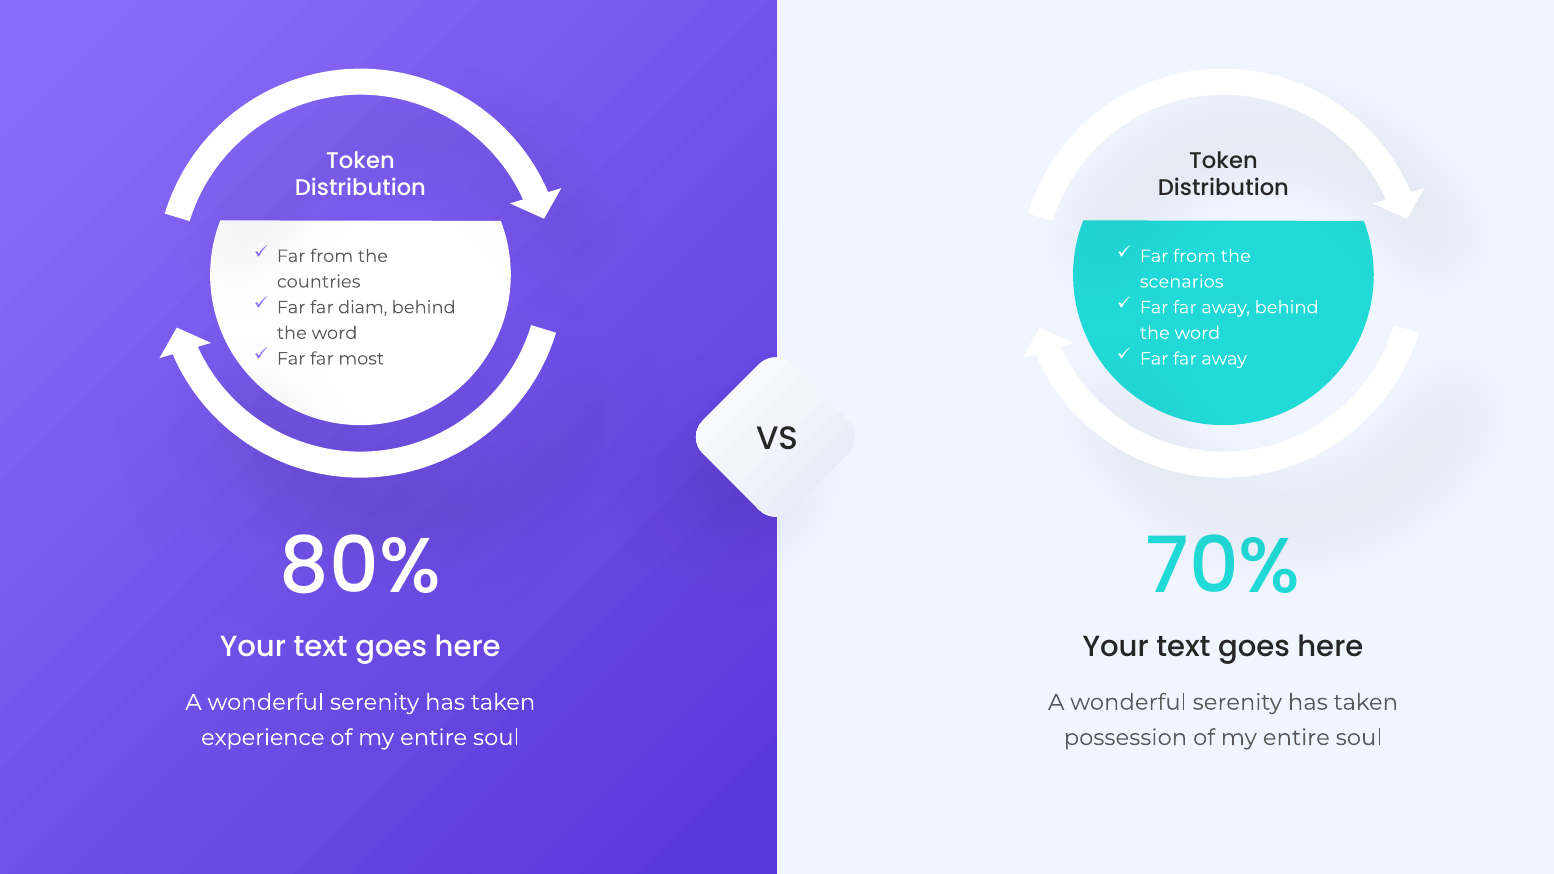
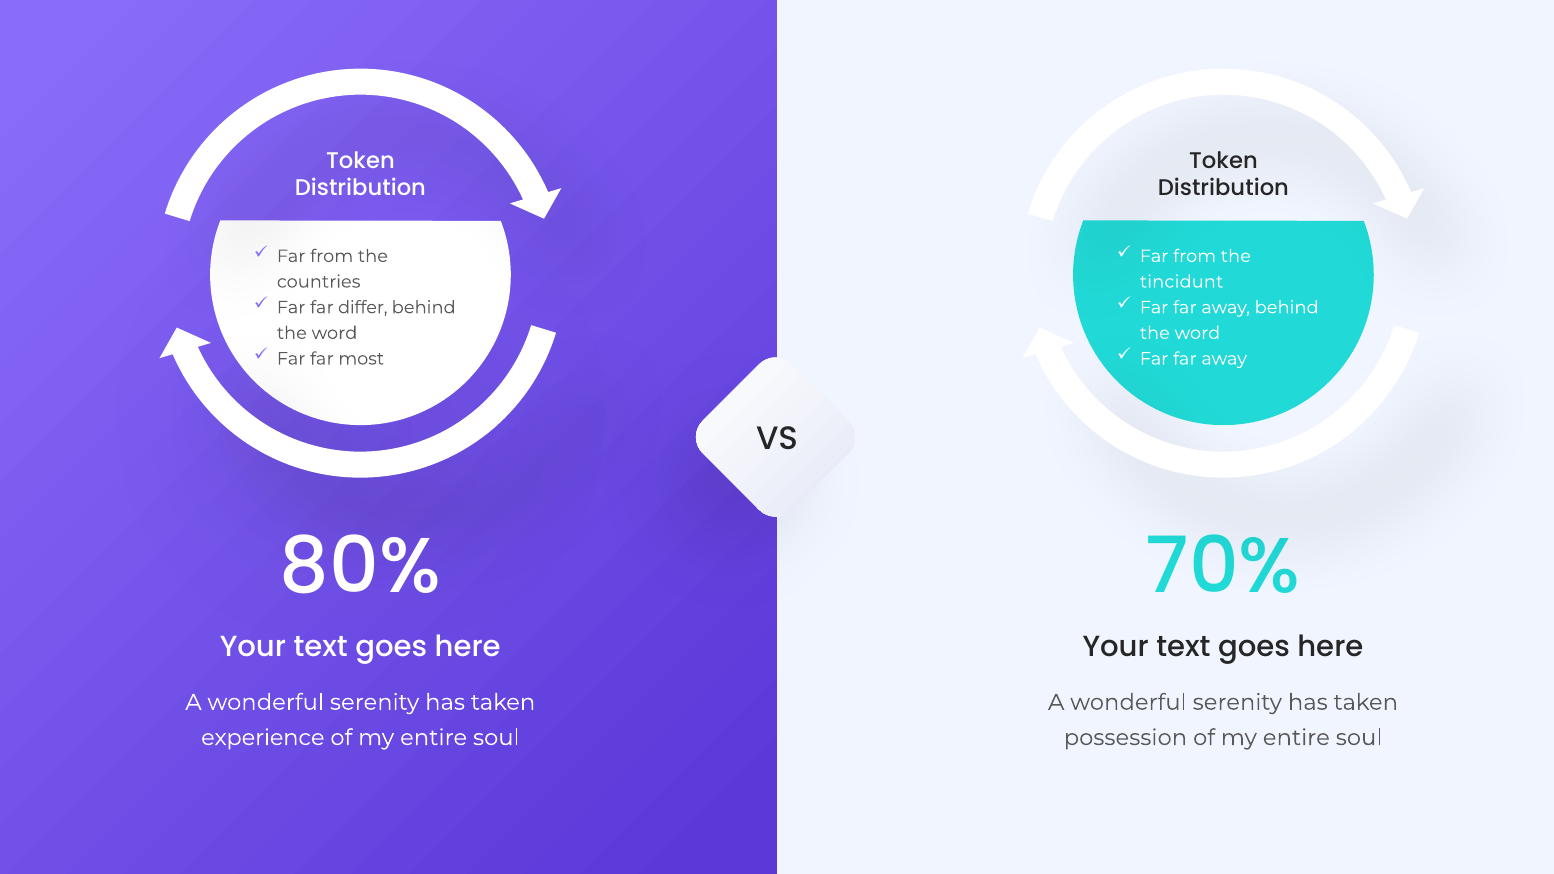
scenarios: scenarios -> tincidunt (1182, 282)
diam: diam -> differ (363, 307)
